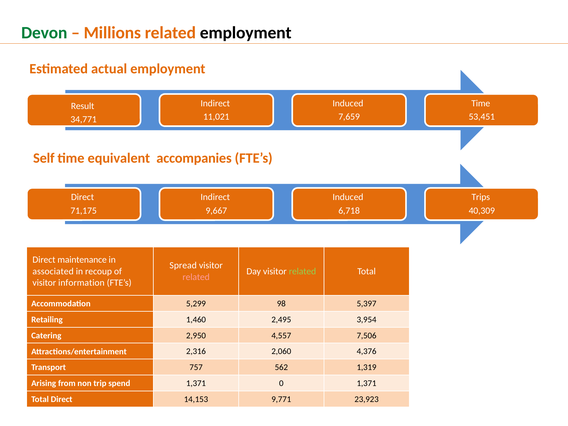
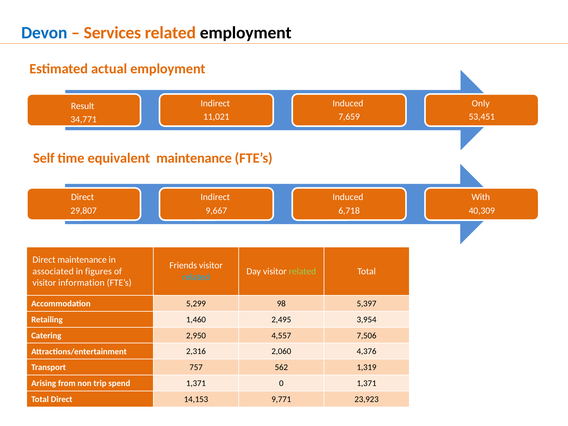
Devon colour: green -> blue (44, 33)
Millions: Millions -> Services (112, 33)
Time: Time -> Only (481, 103)
equivalent accompanies: accompanies -> maintenance (194, 158)
Trips: Trips -> With (481, 197)
71,175: 71,175 -> 29,807 (84, 211)
Spread: Spread -> Friends (183, 266)
recoup: recoup -> figures (98, 271)
related colour: pink -> light blue (196, 277)
